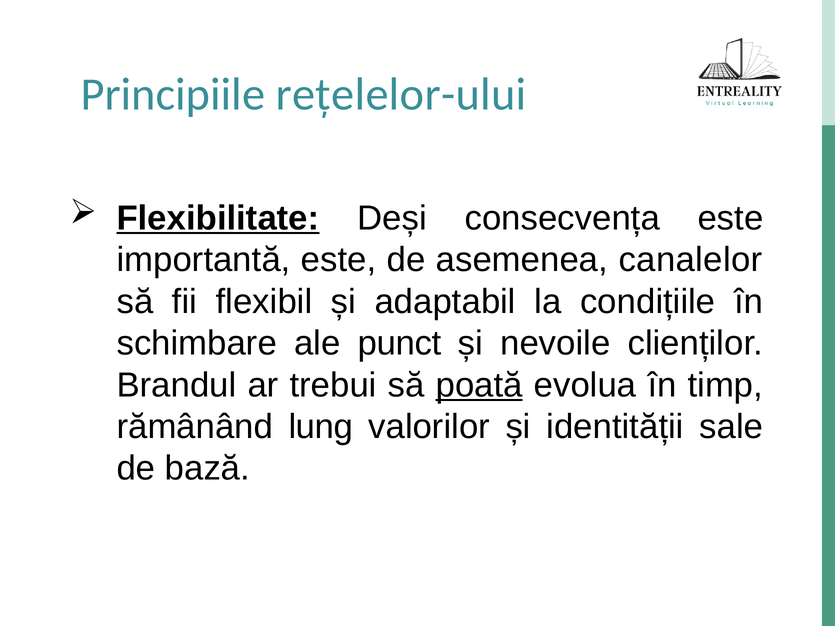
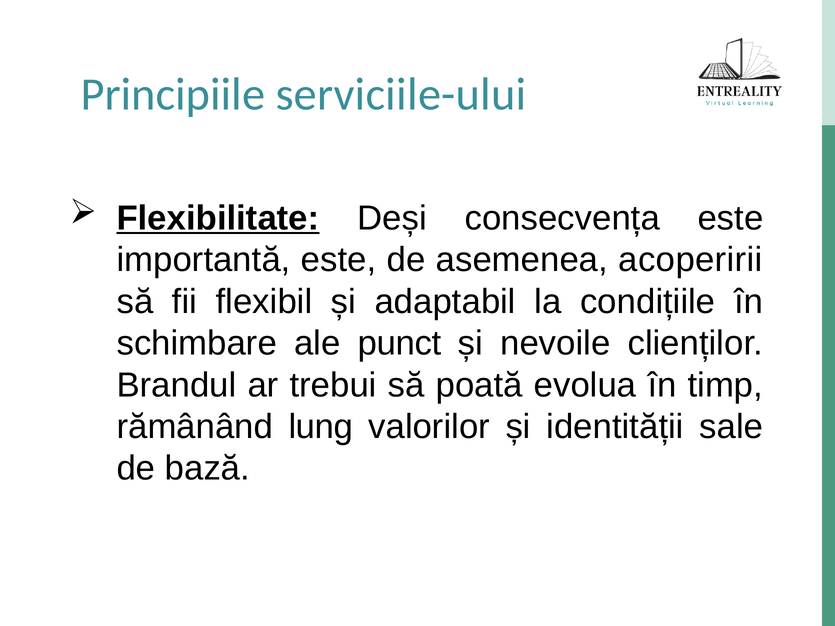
rețelelor-ului: rețelelor-ului -> serviciile-ului (401, 94)
canalelor: canalelor -> acoperirii (691, 260)
poată underline: present -> none (479, 385)
